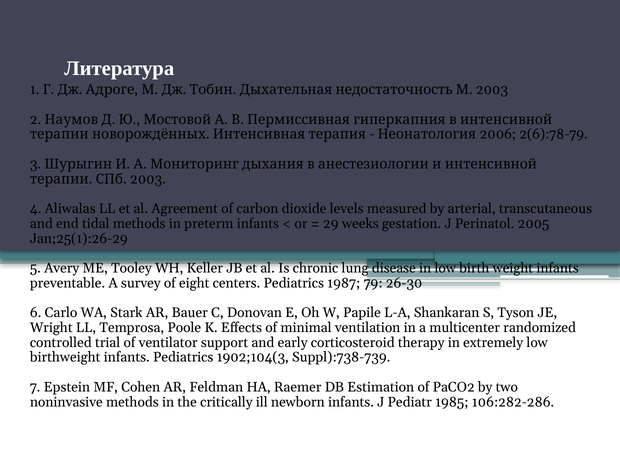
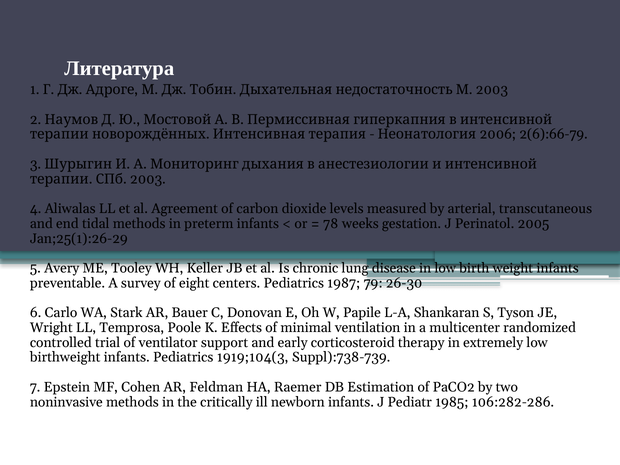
2(6):78-79: 2(6):78-79 -> 2(6):66-79 (554, 134)
29: 29 -> 78 (331, 224)
1902;104(3: 1902;104(3 -> 1919;104(3 (253, 357)
